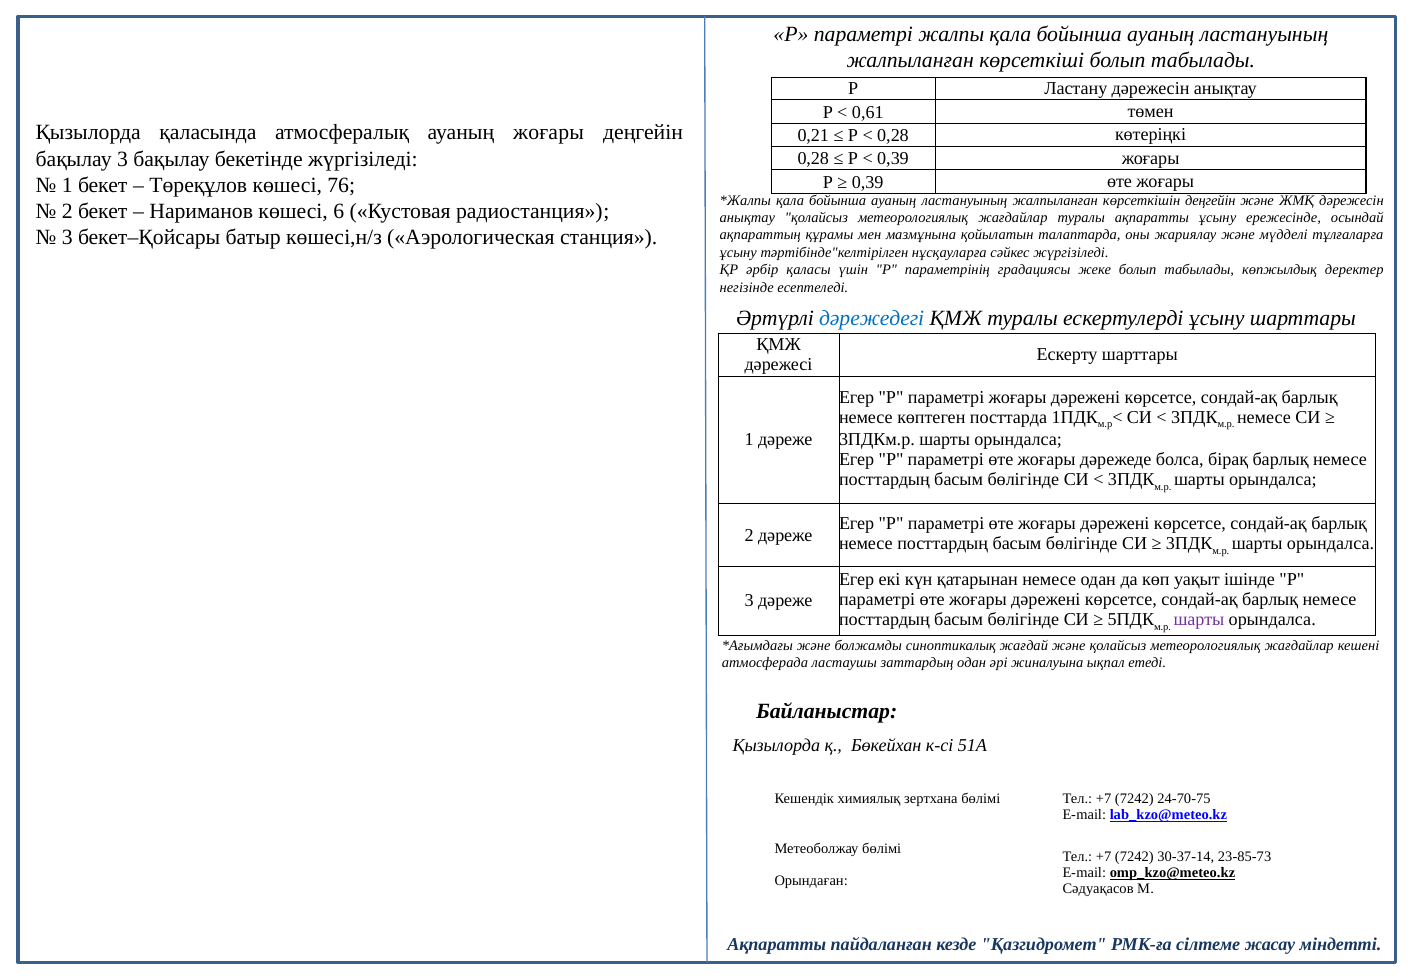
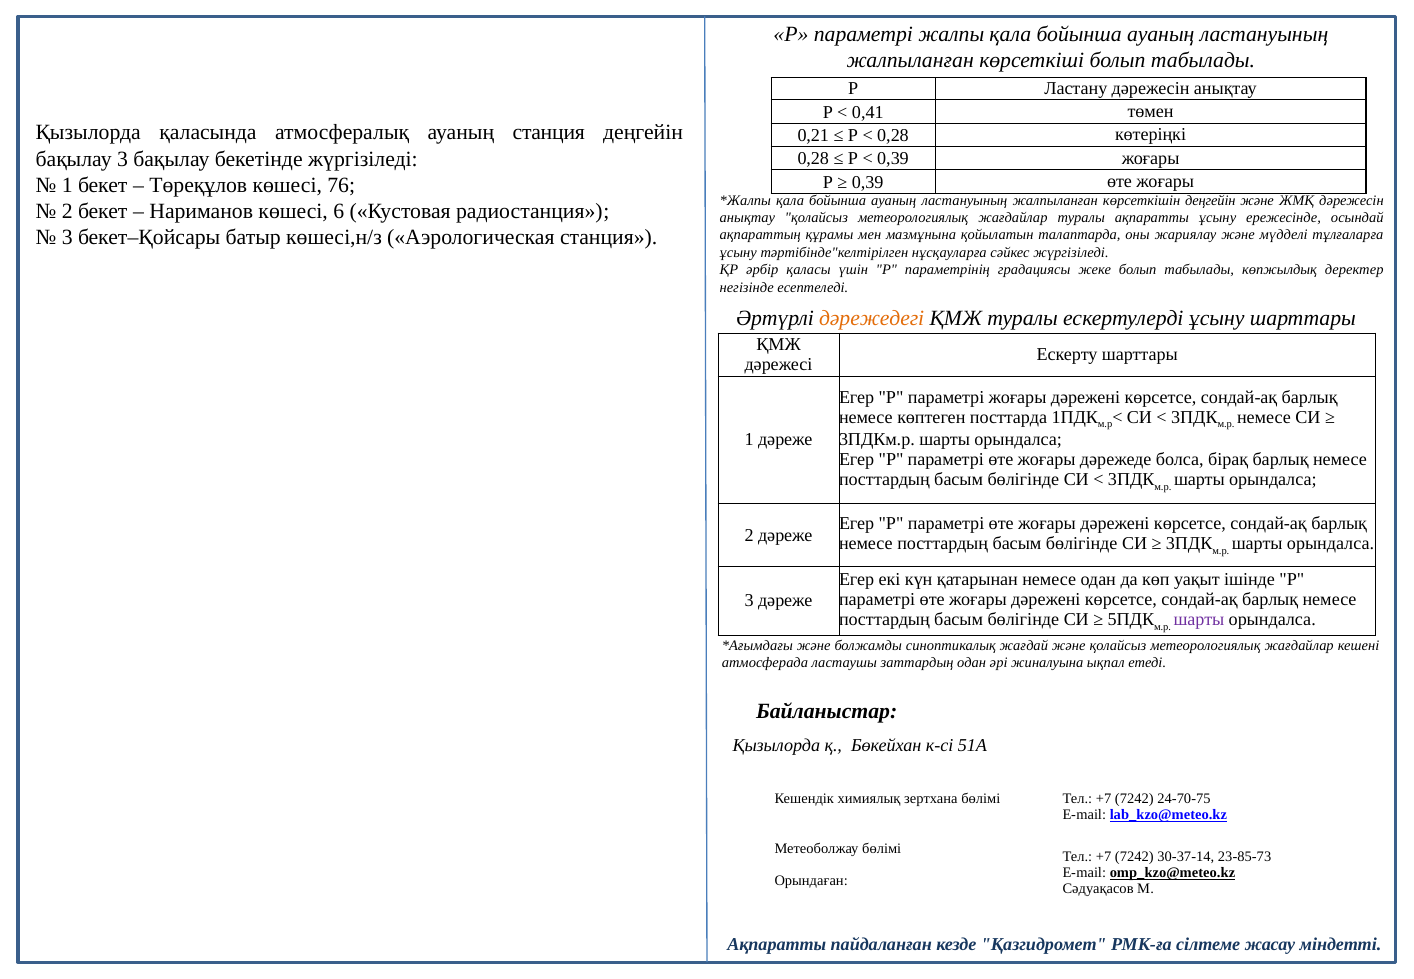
0,61: 0,61 -> 0,41 (868, 112)
ауаның жоғары: жоғары -> станция (549, 133)
дәрежедегі colour: blue -> orange (872, 318)
